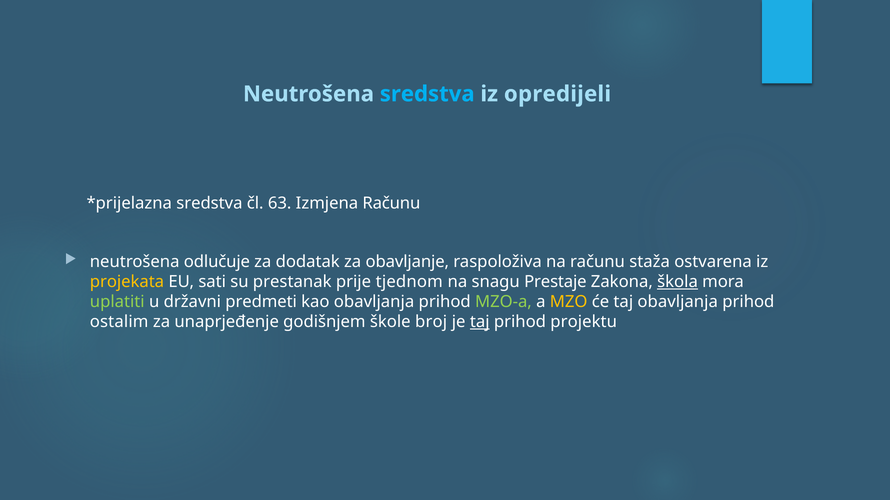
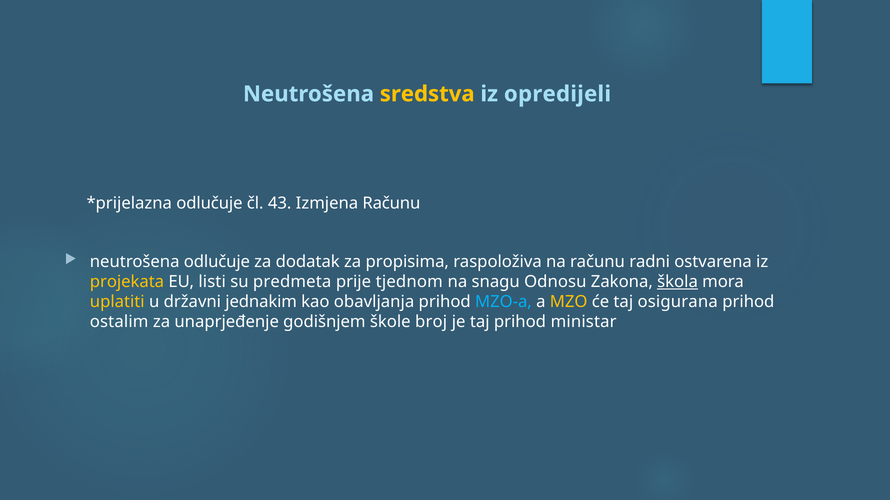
sredstva colour: light blue -> yellow (427, 94)
sredstva: sredstva -> odlučuje (209, 204)
63: 63 -> 43 (280, 204)
obavljanje: obavljanje -> propisima (407, 262)
staža: staža -> radni (650, 262)
sati: sati -> listi (212, 282)
prestanak: prestanak -> predmeta (292, 282)
Prestaje: Prestaje -> Odnosu (555, 282)
uplatiti colour: light green -> yellow (117, 302)
predmeti: predmeti -> jednakim (261, 302)
MZO-a colour: light green -> light blue (503, 302)
taj obavljanja: obavljanja -> osigurana (678, 302)
taj underline: present -> none (480, 322)
projektu: projektu -> ministar (584, 322)
